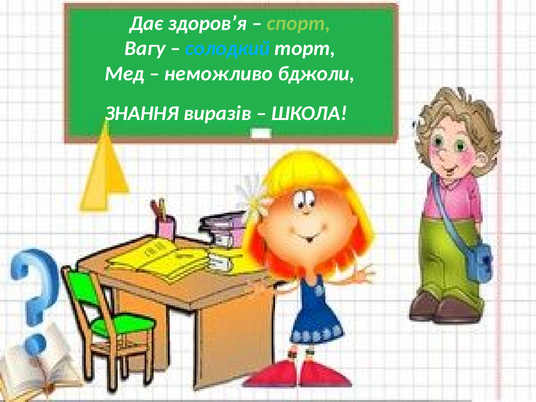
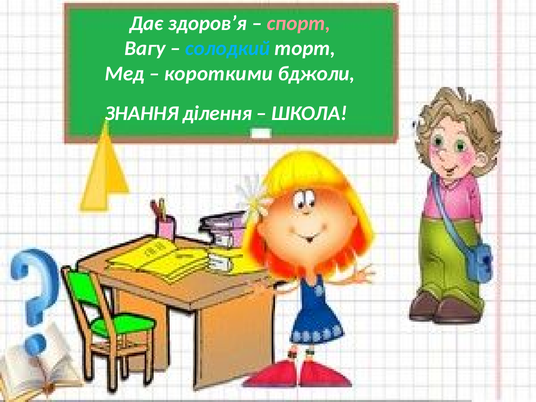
спорт colour: light green -> pink (299, 23)
неможливо: неможливо -> короткими (219, 73)
виразів: виразів -> ділення (218, 113)
